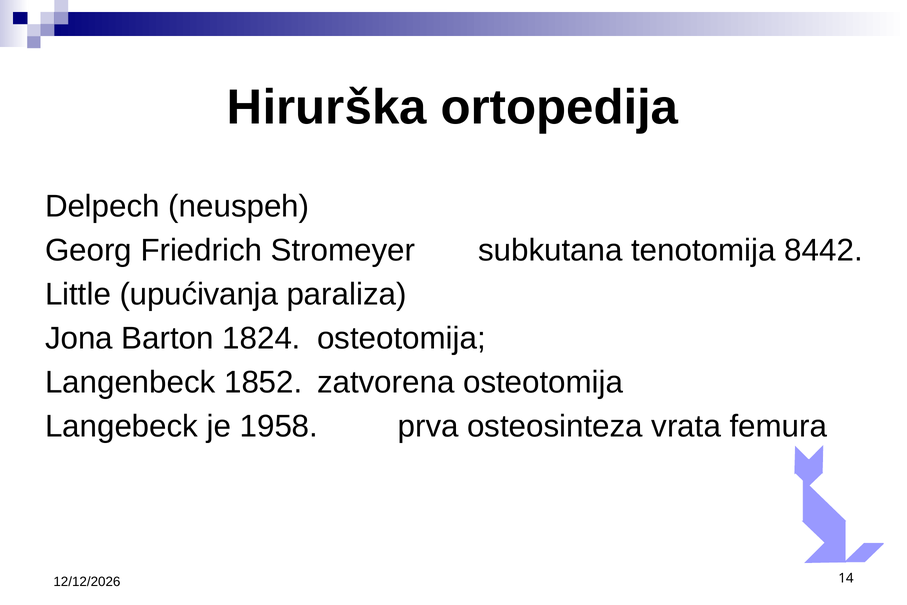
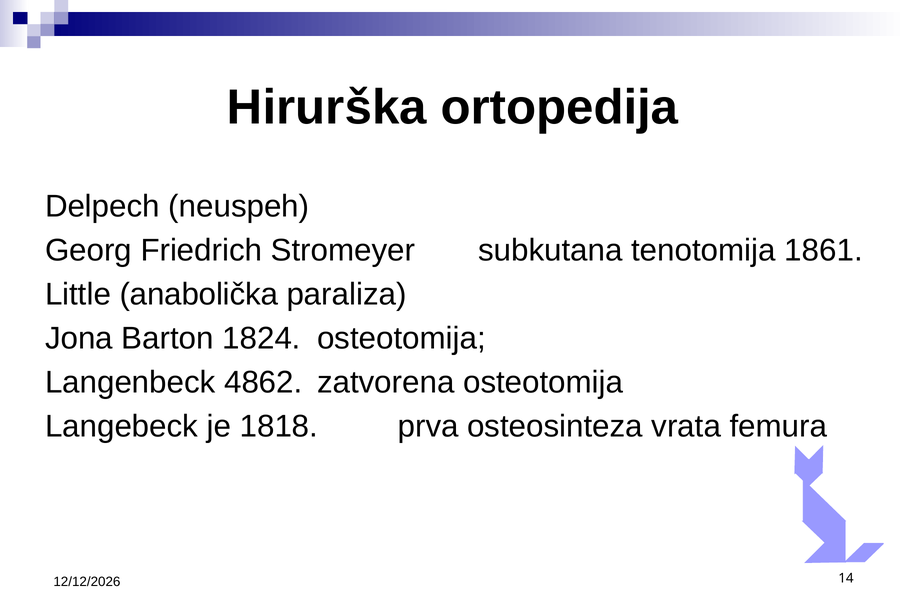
8442: 8442 -> 1861 (824, 250)
upućivanja: upućivanja -> anabolička (199, 294)
1852: 1852 -> 4862 (263, 382)
1958: 1958 -> 1818 (279, 426)
